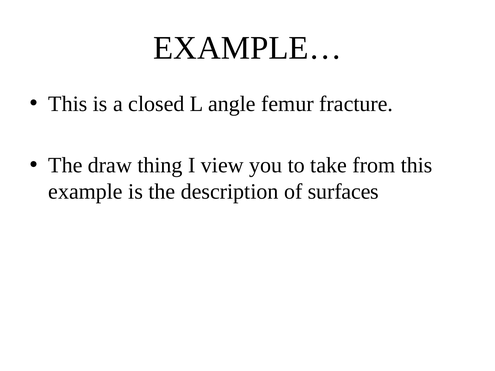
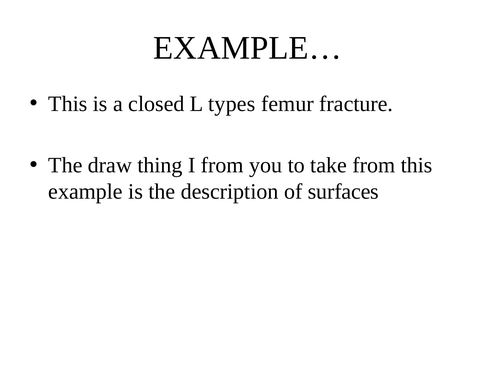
angle: angle -> types (232, 104)
I view: view -> from (222, 165)
